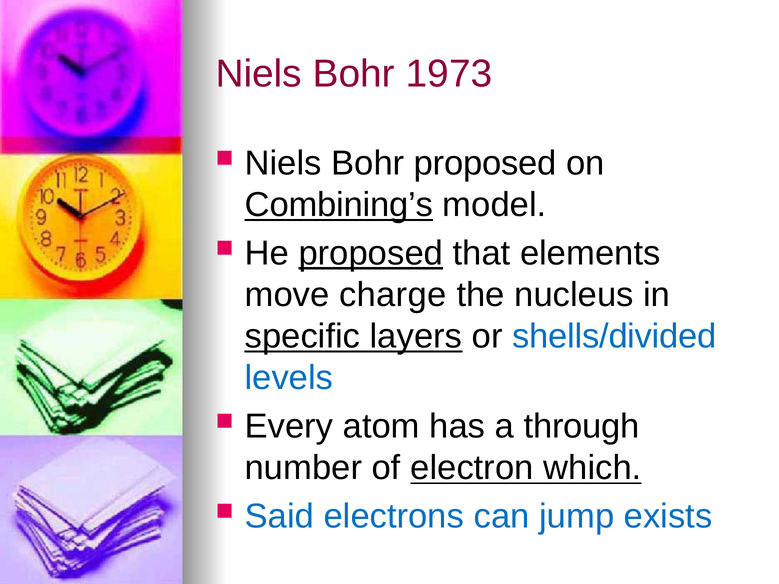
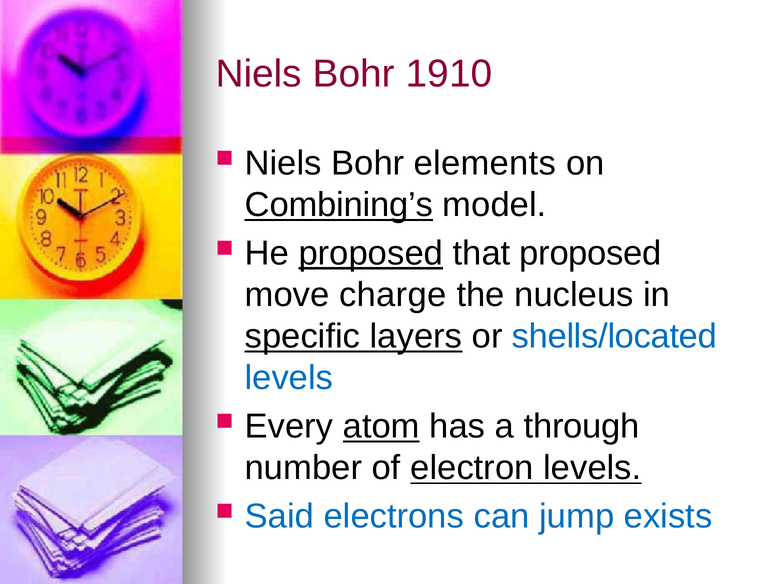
1973: 1973 -> 1910 (449, 74)
Bohr proposed: proposed -> elements (485, 163)
that elements: elements -> proposed (590, 253)
shells/divided: shells/divided -> shells/located (614, 337)
atom underline: none -> present (381, 427)
electron which: which -> levels (592, 468)
